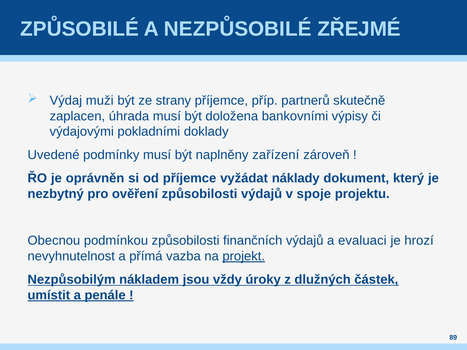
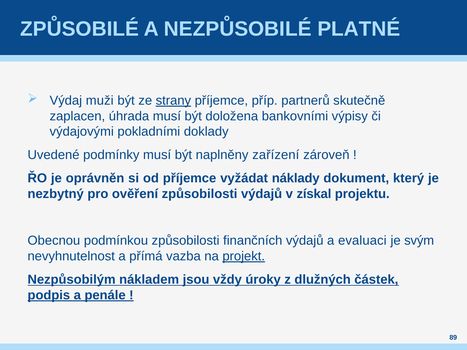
ZŘEJMÉ: ZŘEJMÉ -> PLATNÉ (359, 29)
strany underline: none -> present (173, 101)
spoje: spoje -> získal (314, 194)
hrozí: hrozí -> svým (419, 241)
umístit: umístit -> podpis (49, 295)
